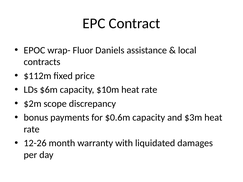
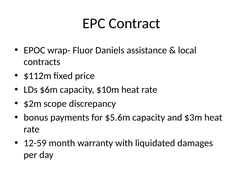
$0.6m: $0.6m -> $5.6m (118, 118)
12-26: 12-26 -> 12-59 (35, 143)
